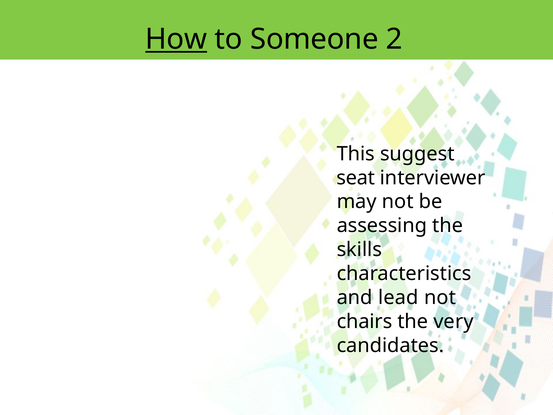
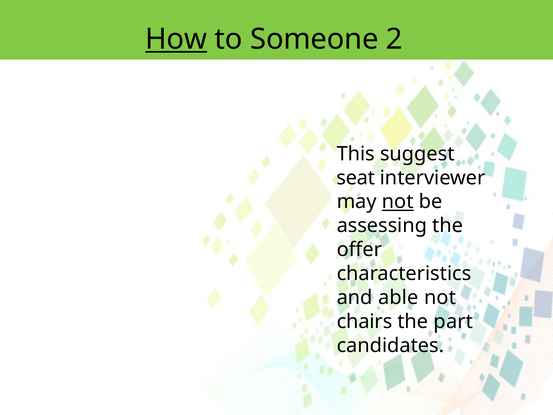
not underline: none -> present (398, 202)
skills: skills -> offer (359, 249)
lead: lead -> able (398, 297)
very: very -> part (453, 321)
